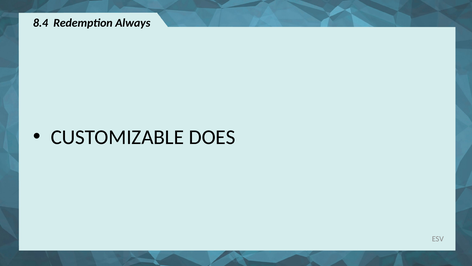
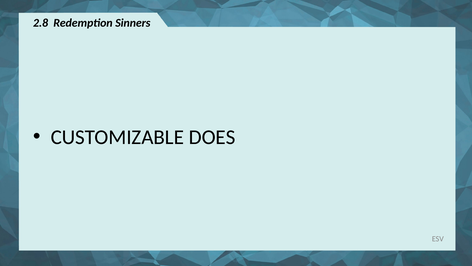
8.4: 8.4 -> 2.8 (41, 23)
Always: Always -> Sinners (133, 23)
